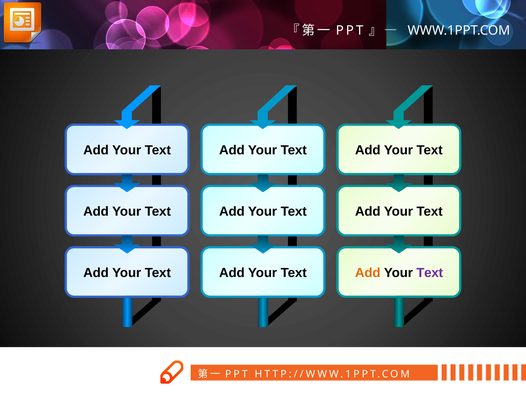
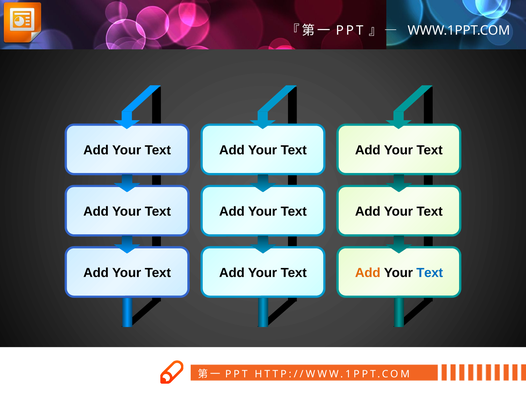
Text colour: purple -> blue (430, 273)
